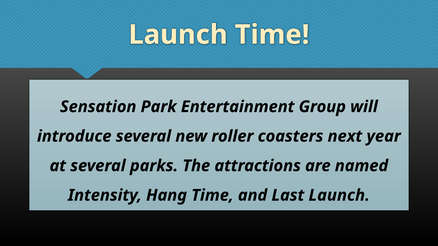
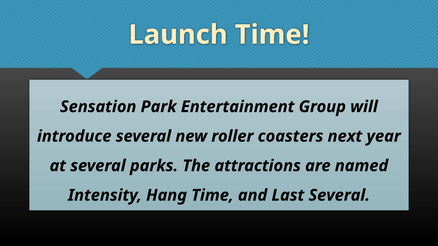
Last Launch: Launch -> Several (339, 196)
